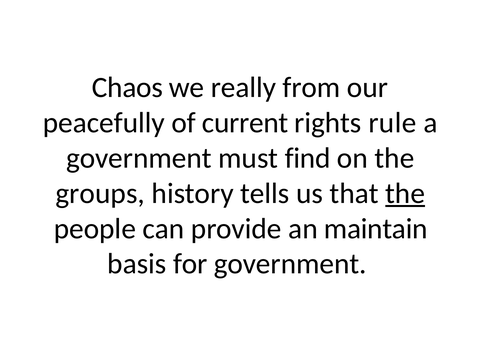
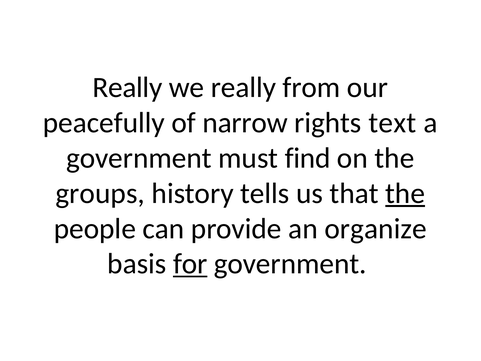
Chaos: Chaos -> Really (127, 87)
current: current -> narrow (245, 123)
rule: rule -> text (392, 123)
maintain: maintain -> organize (376, 229)
for underline: none -> present (190, 264)
